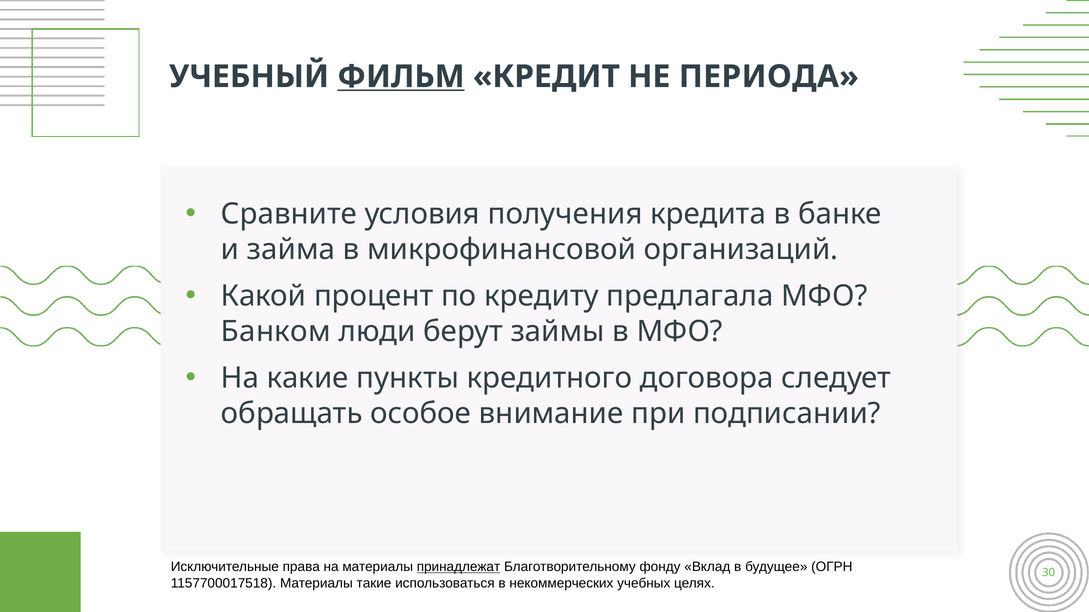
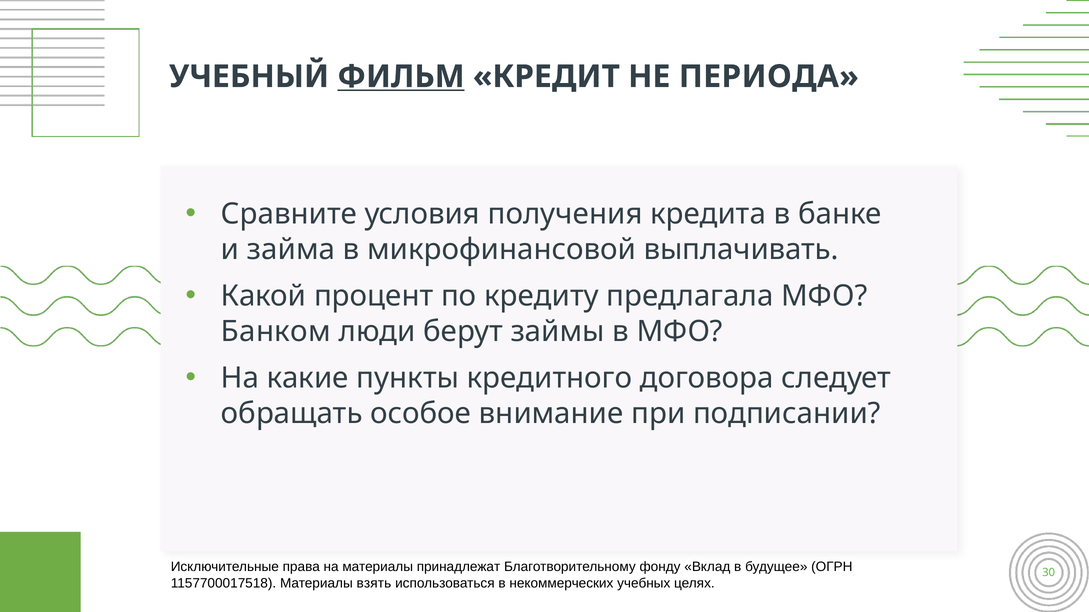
организаций: организаций -> выплачивать (741, 250)
принадлежат underline: present -> none (459, 567)
такие: такие -> взять (374, 584)
